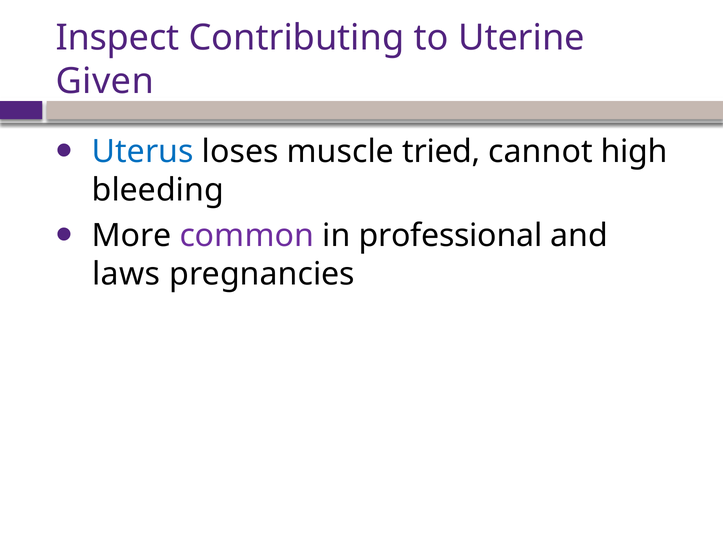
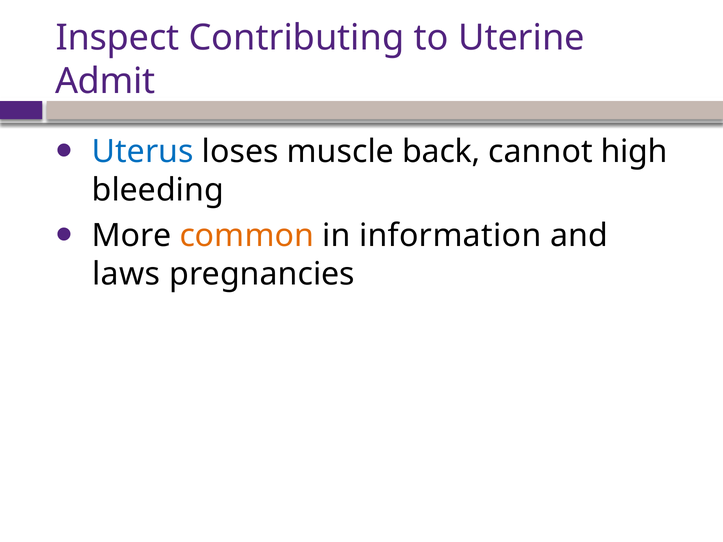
Given: Given -> Admit (105, 81)
tried: tried -> back (441, 152)
common colour: purple -> orange (247, 236)
professional: professional -> information (450, 236)
